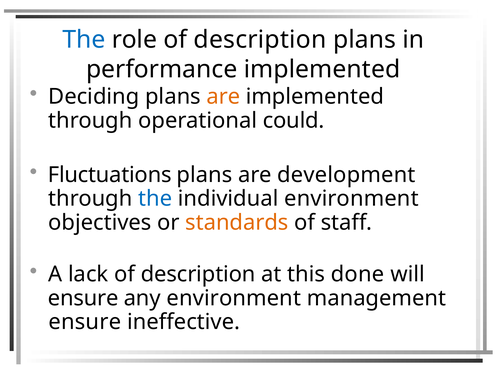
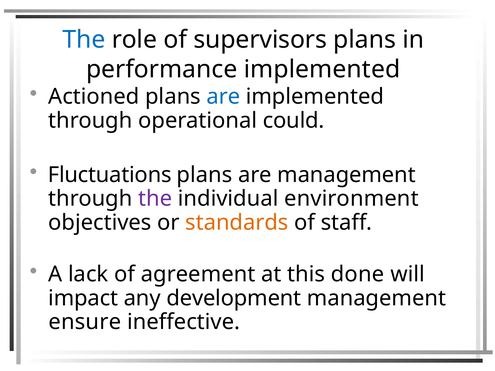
role of description: description -> supervisors (260, 40)
Deciding: Deciding -> Actioned (94, 97)
are colour: orange -> blue (223, 97)
are development: development -> management (346, 175)
the colour: blue -> purple (155, 199)
lack of description: description -> agreement (198, 275)
ensure: ensure -> impact (83, 298)
any environment: environment -> development (234, 298)
